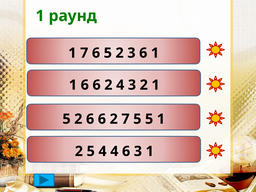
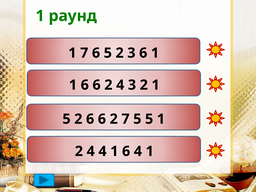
5: 5 -> 4 (91, 151)
4: 4 -> 1 (114, 151)
6 3: 3 -> 4 (138, 151)
